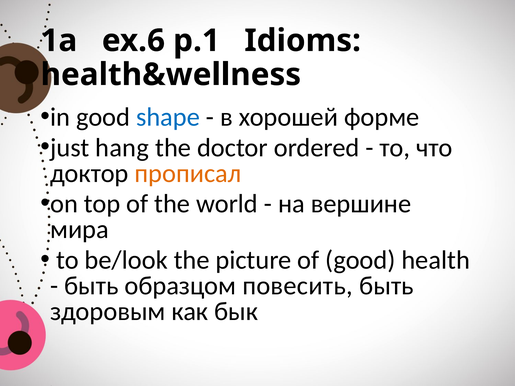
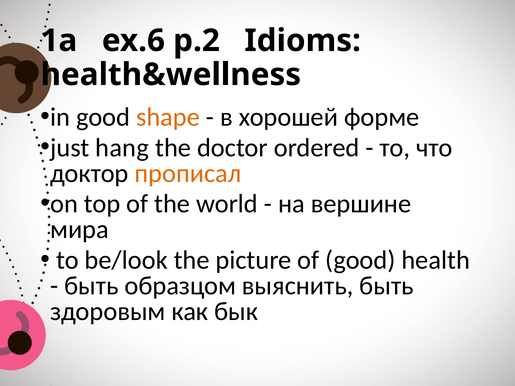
p.1: p.1 -> p.2 (197, 41)
shape colour: blue -> orange (168, 117)
повесить: повесить -> выяснить (298, 286)
